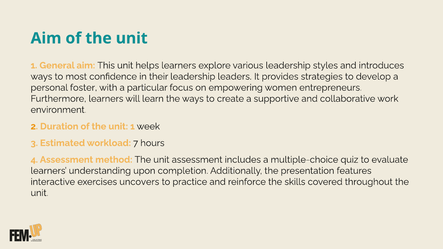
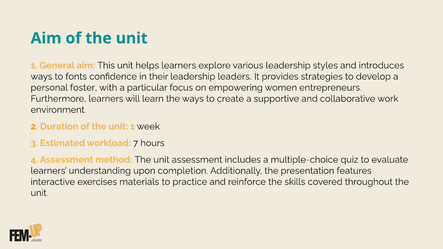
most: most -> fonts (76, 77)
uncovers: uncovers -> materials (139, 182)
